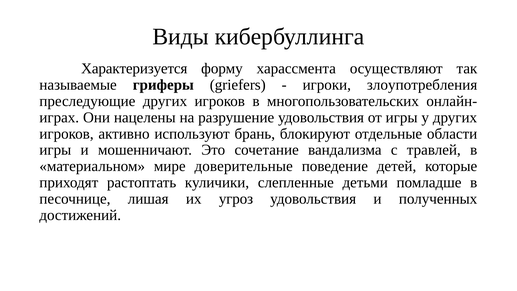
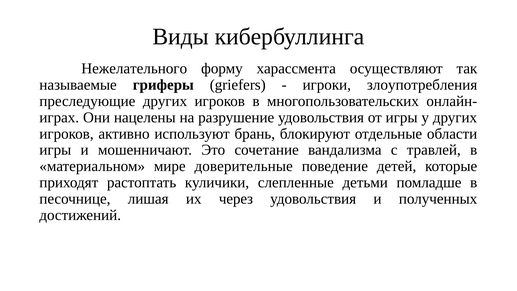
Характеризуется: Характеризуется -> Нежелательного (134, 68)
угроз: угроз -> через (236, 199)
